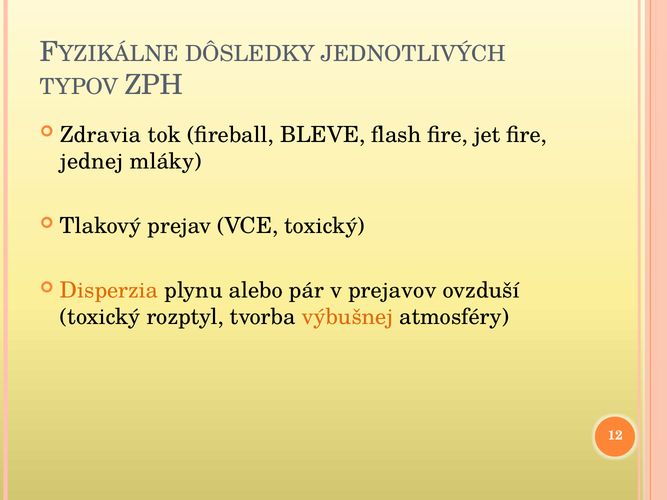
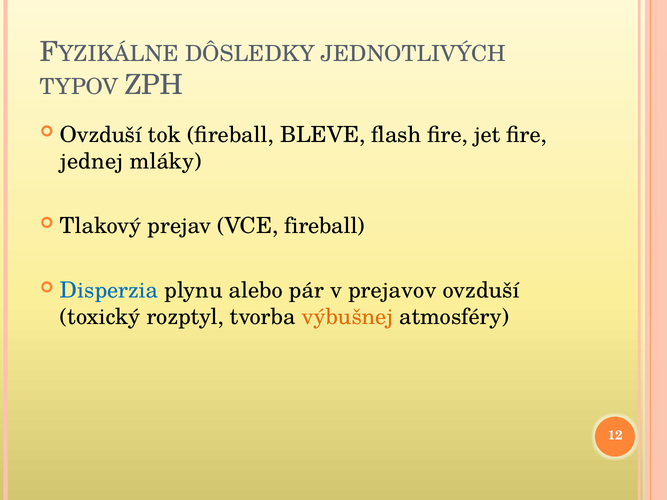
Zdravia: Zdravia -> Ovzduší (101, 135)
VCE toxický: toxický -> fireball (325, 226)
Disperzia colour: orange -> blue (109, 291)
